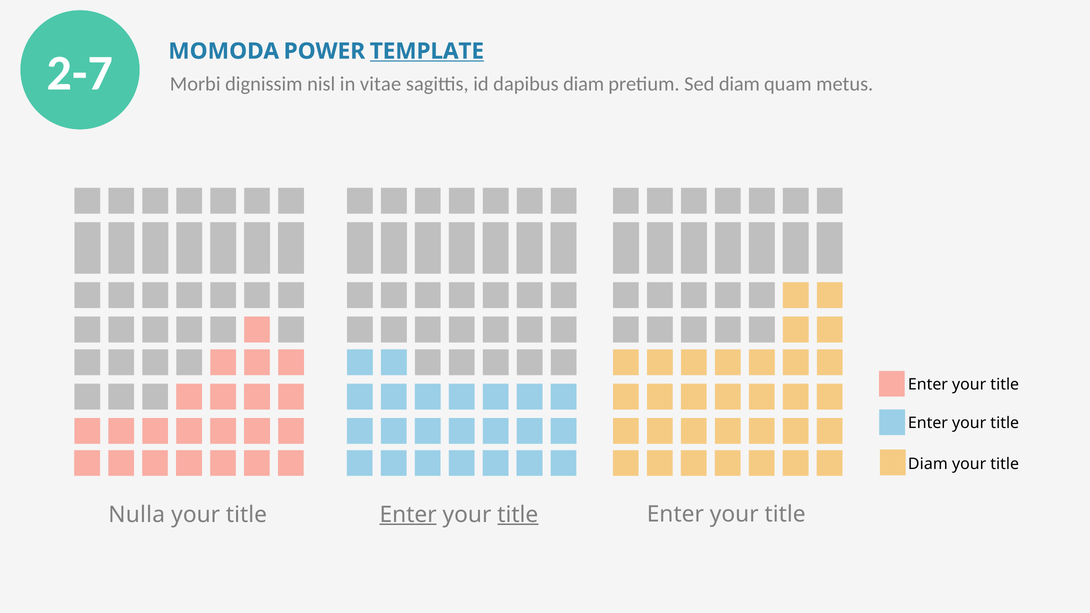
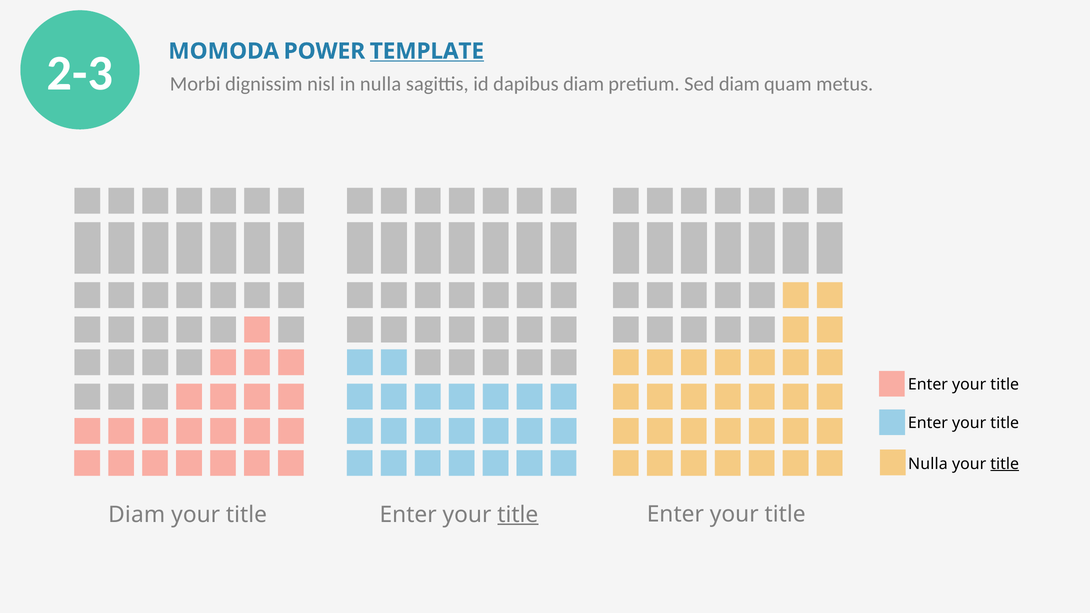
2-7: 2-7 -> 2-3 (80, 73)
in vitae: vitae -> nulla (381, 84)
Diam: Diam -> Nulla (928, 464)
title underline: none -> present (1005, 464)
Nulla: Nulla -> Diam (137, 515)
Enter underline: present -> none (408, 515)
